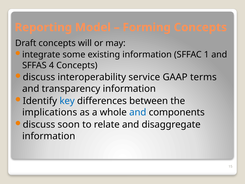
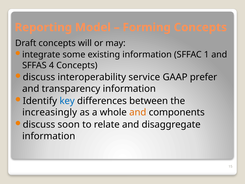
terms: terms -> prefer (204, 77)
implications: implications -> increasingly (50, 112)
and colour: blue -> orange (138, 112)
